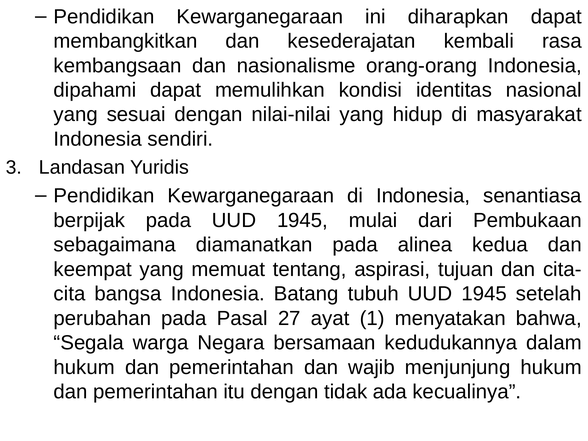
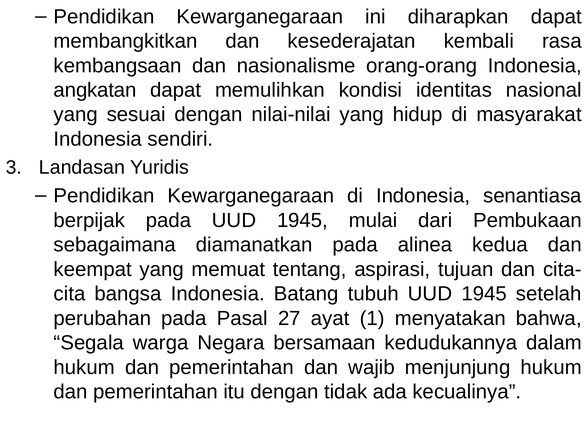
dipahami: dipahami -> angkatan (95, 90)
